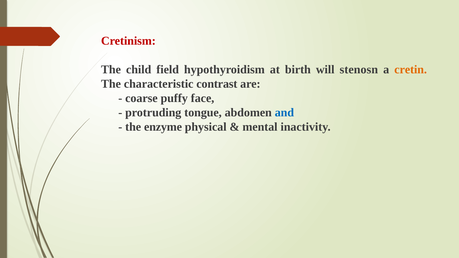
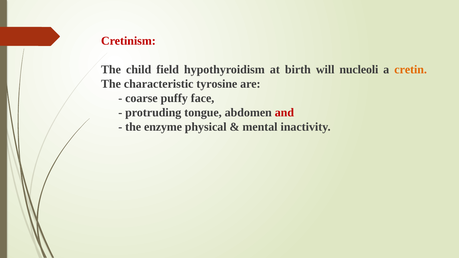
stenosn: stenosn -> nucleoli (359, 70)
contrast: contrast -> tyrosine (217, 84)
and colour: blue -> red (284, 113)
